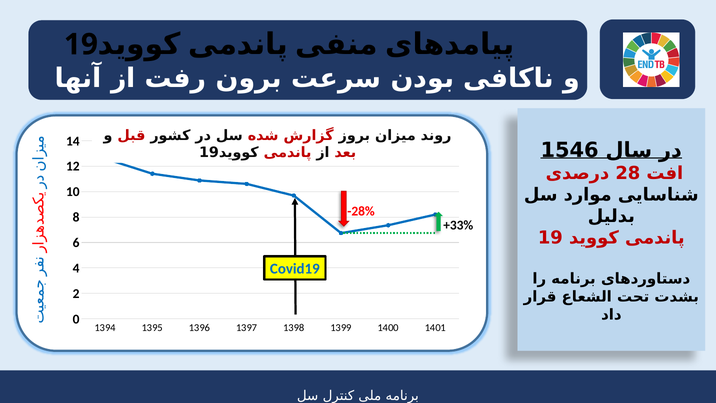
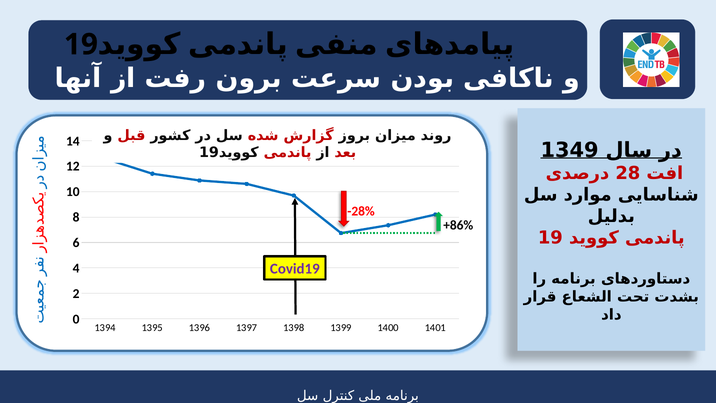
1546: 1546 -> 1349 (570, 150)
+33%: +33% -> +86% (458, 225)
Covid19 colour: blue -> purple (295, 269)
